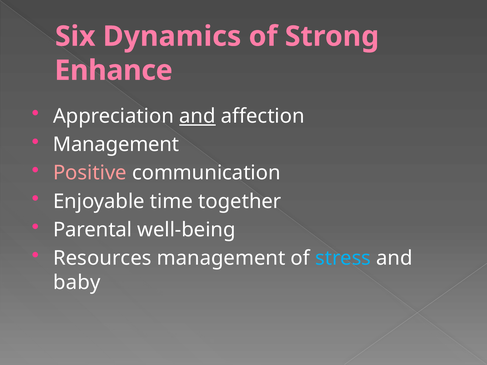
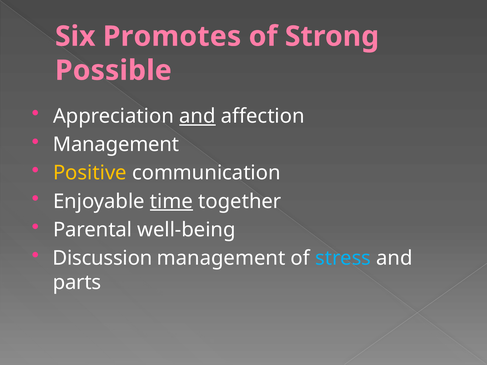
Dynamics: Dynamics -> Promotes (172, 36)
Enhance: Enhance -> Possible (113, 71)
Positive colour: pink -> yellow (90, 173)
time underline: none -> present (171, 202)
Resources: Resources -> Discussion (102, 258)
baby: baby -> parts (77, 283)
